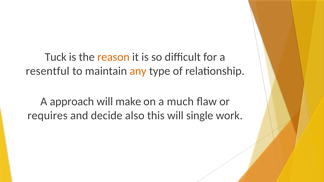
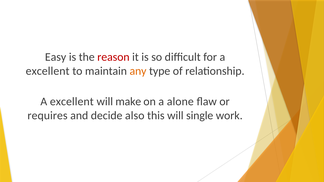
Tuck: Tuck -> Easy (56, 57)
reason colour: orange -> red (113, 57)
resentful: resentful -> excellent (48, 71)
approach: approach -> excellent (72, 102)
much: much -> alone (180, 102)
